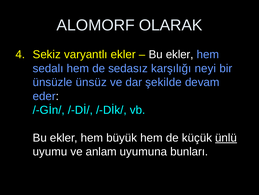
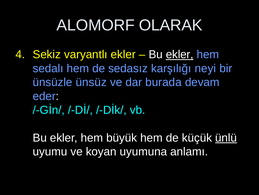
ekler underline: none -> present (180, 54)
şekilde: şekilde -> burada (164, 82)
anlam: anlam -> koyan (101, 151)
bunları: bunları -> anlamı (189, 151)
